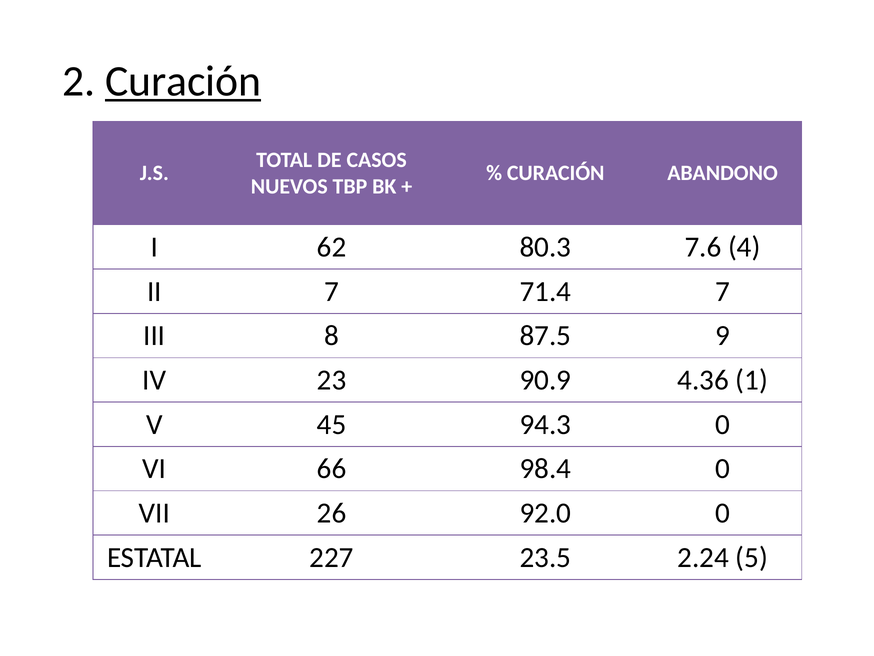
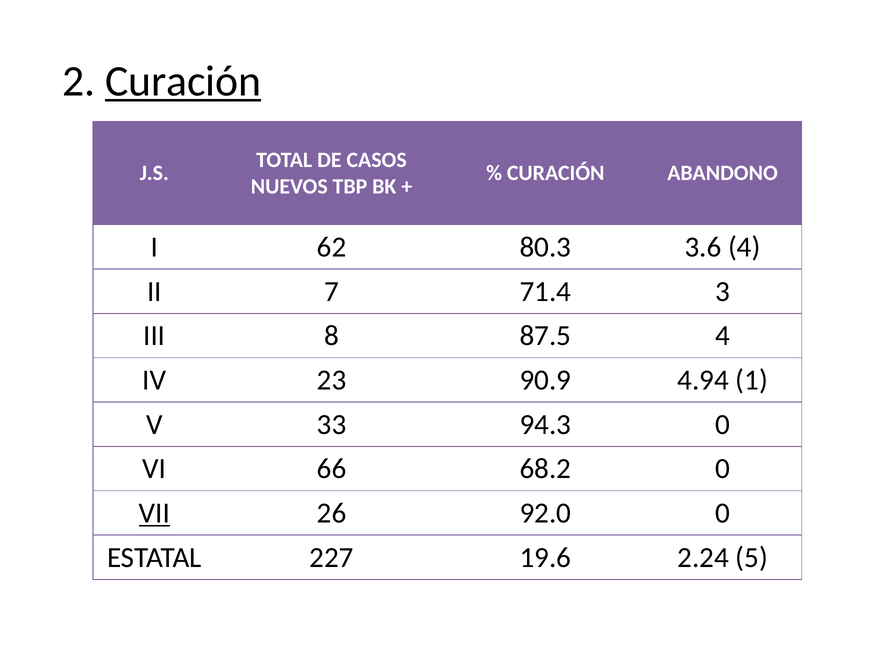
7.6: 7.6 -> 3.6 (703, 247)
71.4 7: 7 -> 3 (723, 291)
87.5 9: 9 -> 4 (723, 336)
4.36: 4.36 -> 4.94 (703, 380)
45: 45 -> 33 (332, 424)
98.4: 98.4 -> 68.2 (545, 469)
VII underline: none -> present (154, 513)
23.5: 23.5 -> 19.6 (545, 557)
